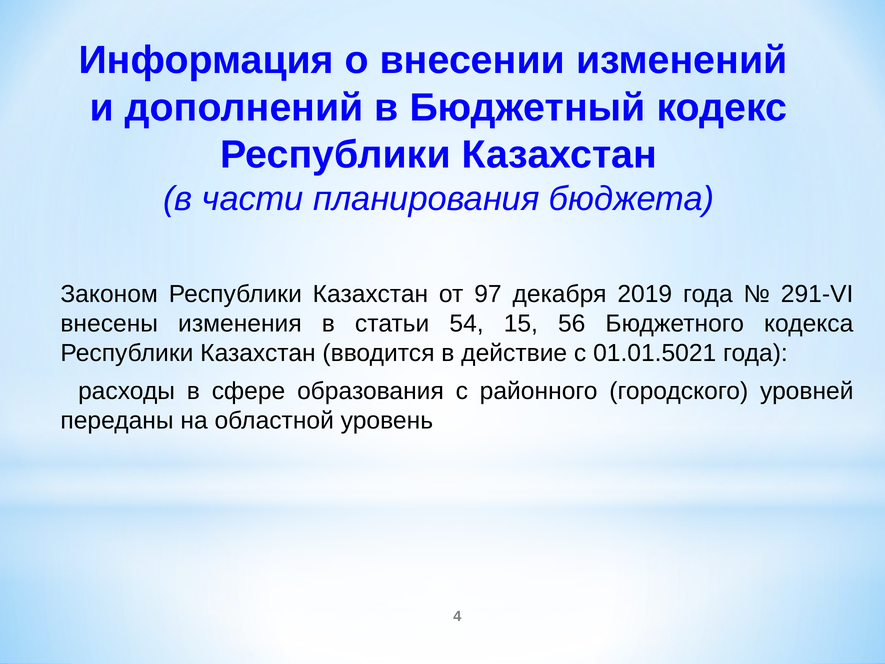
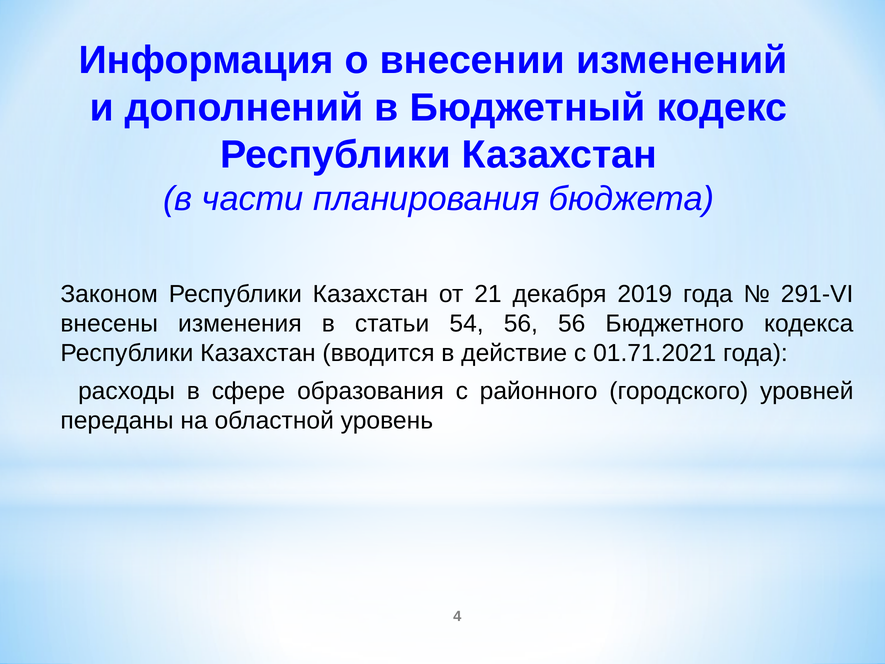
97: 97 -> 21 (488, 294)
54 15: 15 -> 56 (521, 323)
01.01.5021: 01.01.5021 -> 01.71.2021 (655, 353)
